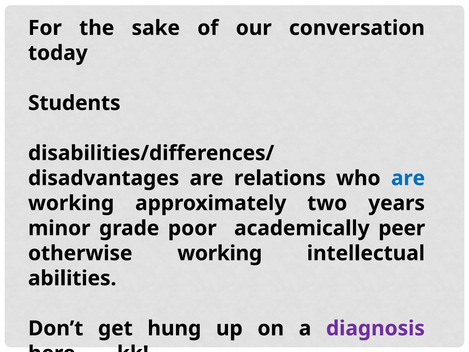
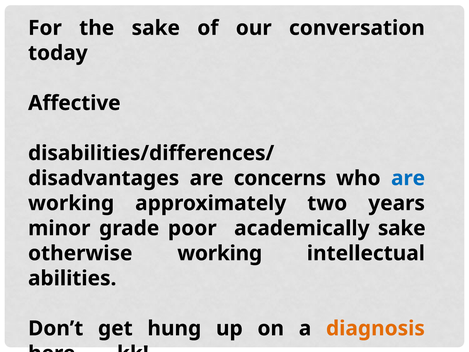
Students: Students -> Affective (74, 103)
relations: relations -> concerns (280, 178)
academically peer: peer -> sake (402, 228)
diagnosis colour: purple -> orange (375, 328)
